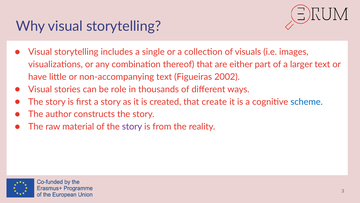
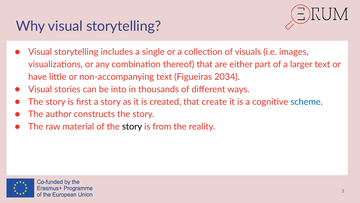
2002: 2002 -> 2034 (227, 77)
role: role -> into (119, 89)
story colour: purple -> black (132, 126)
